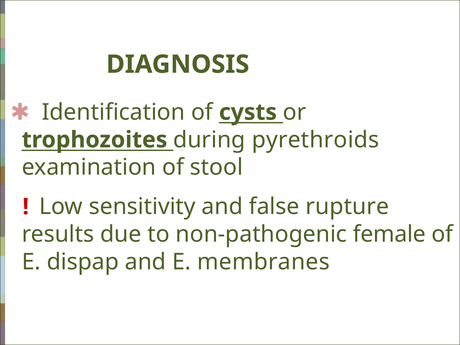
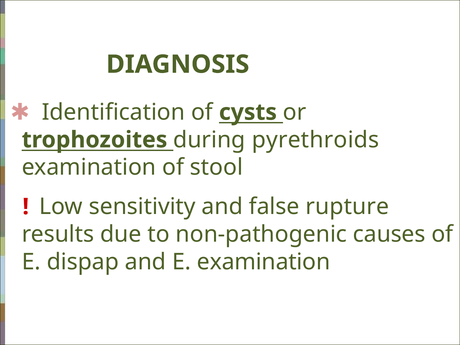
female: female -> causes (389, 234)
E membranes: membranes -> examination (264, 262)
